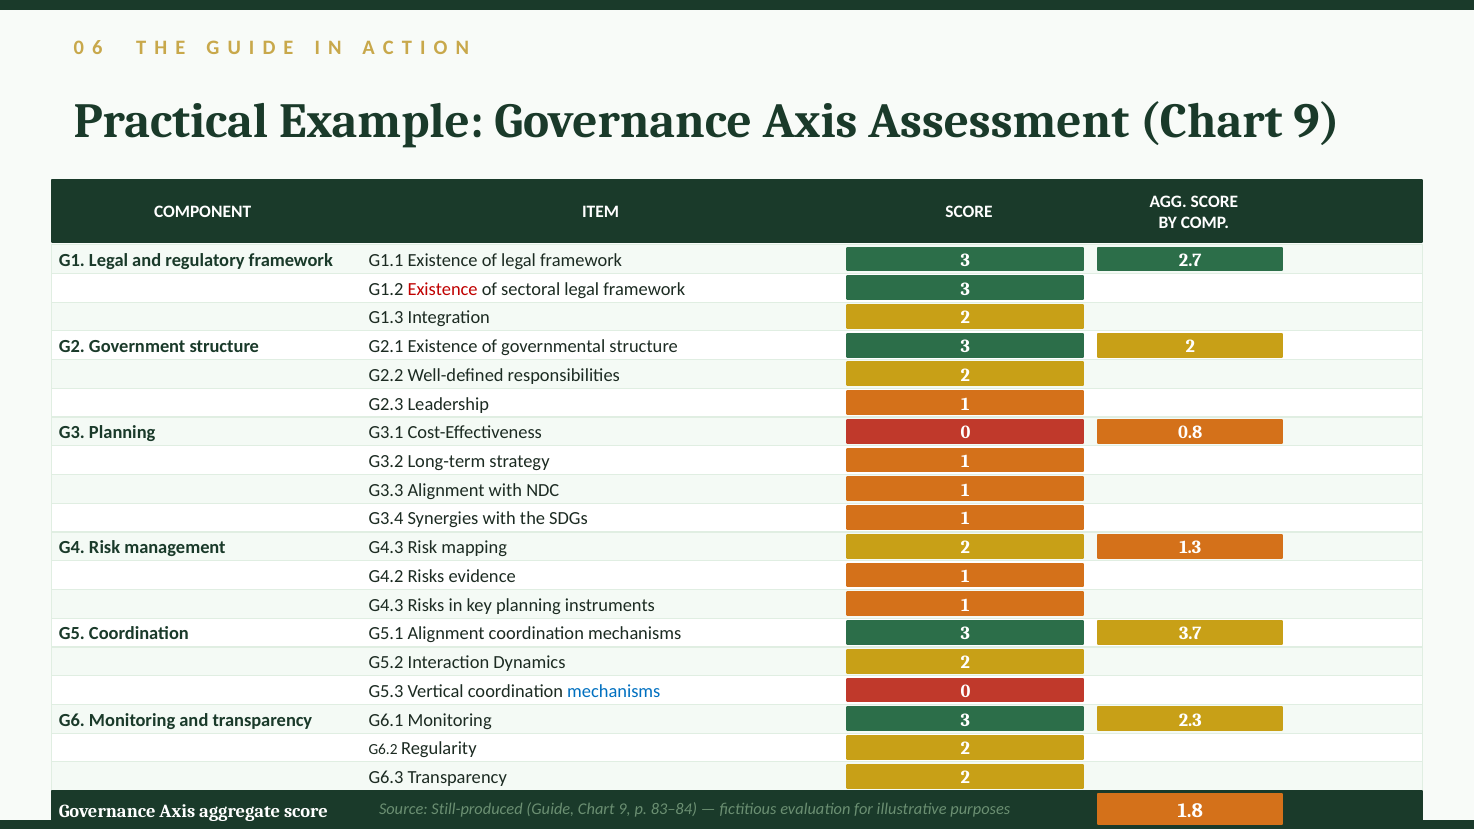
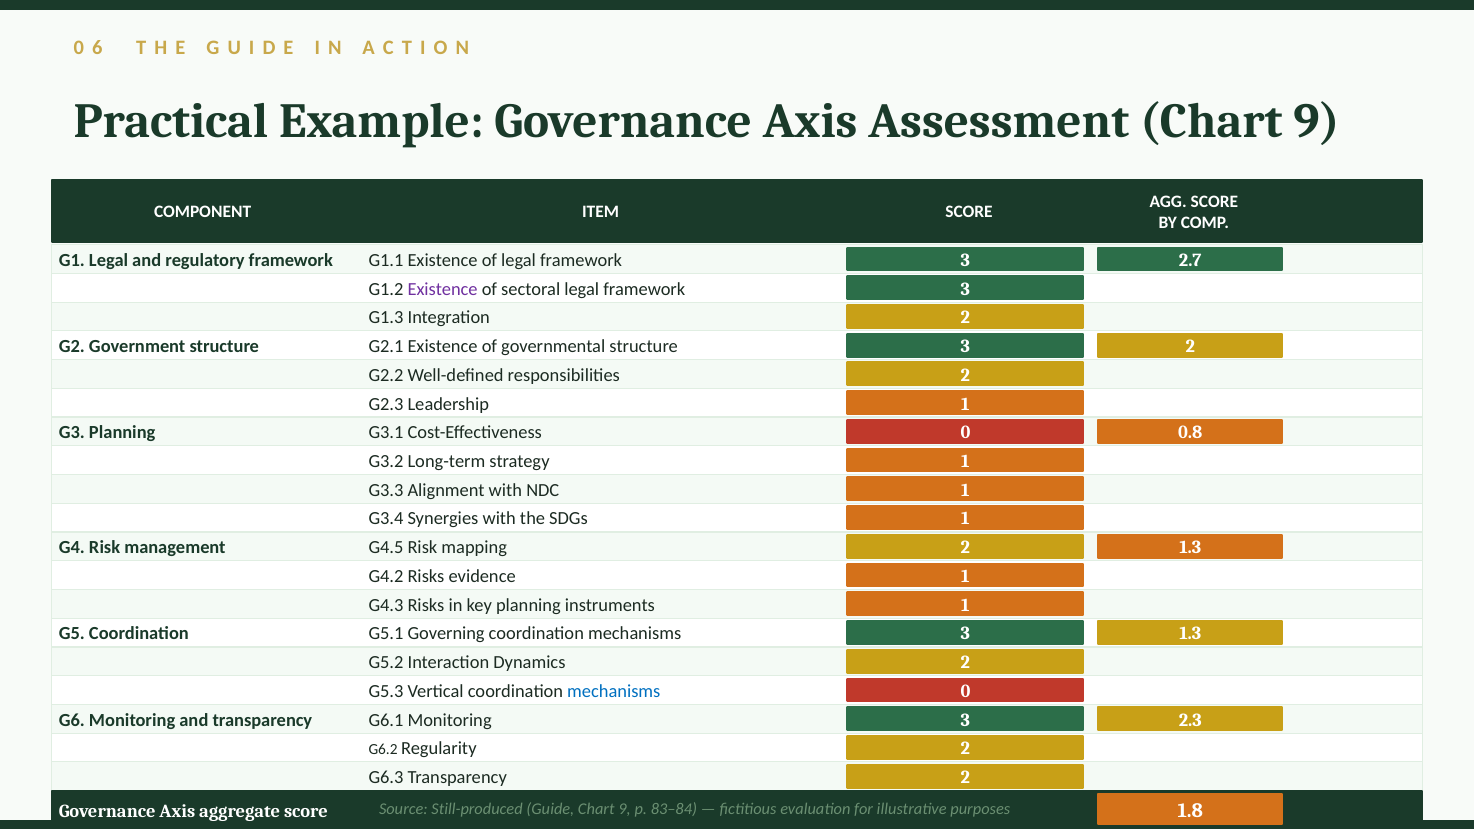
Existence colour: red -> purple (443, 289)
management G4.3: G4.3 -> G4.5 (386, 548)
G5.1 Alignment: Alignment -> Governing (446, 634)
3 3.7: 3.7 -> 1.3 (1190, 634)
